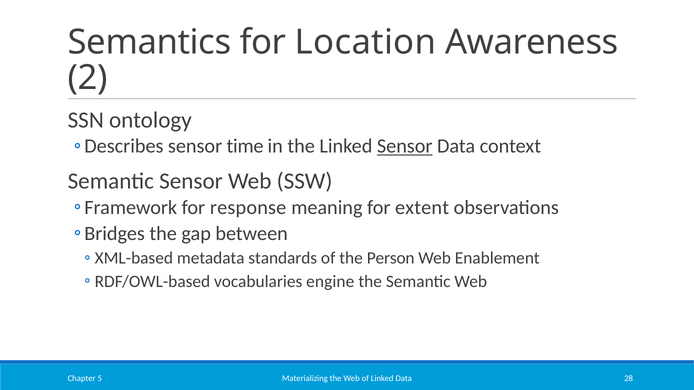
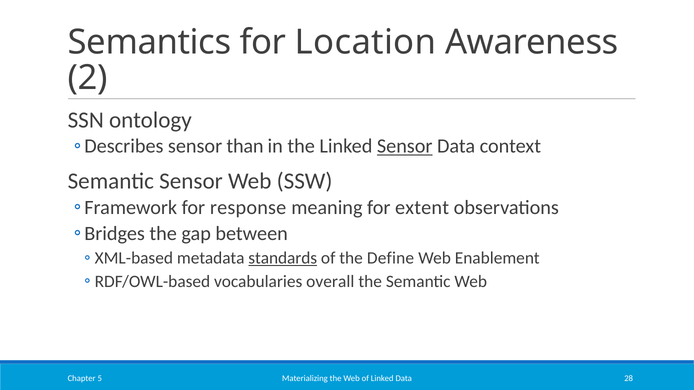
time: time -> than (245, 146)
standards underline: none -> present (283, 258)
Person: Person -> Define (391, 258)
engine: engine -> overall (330, 282)
